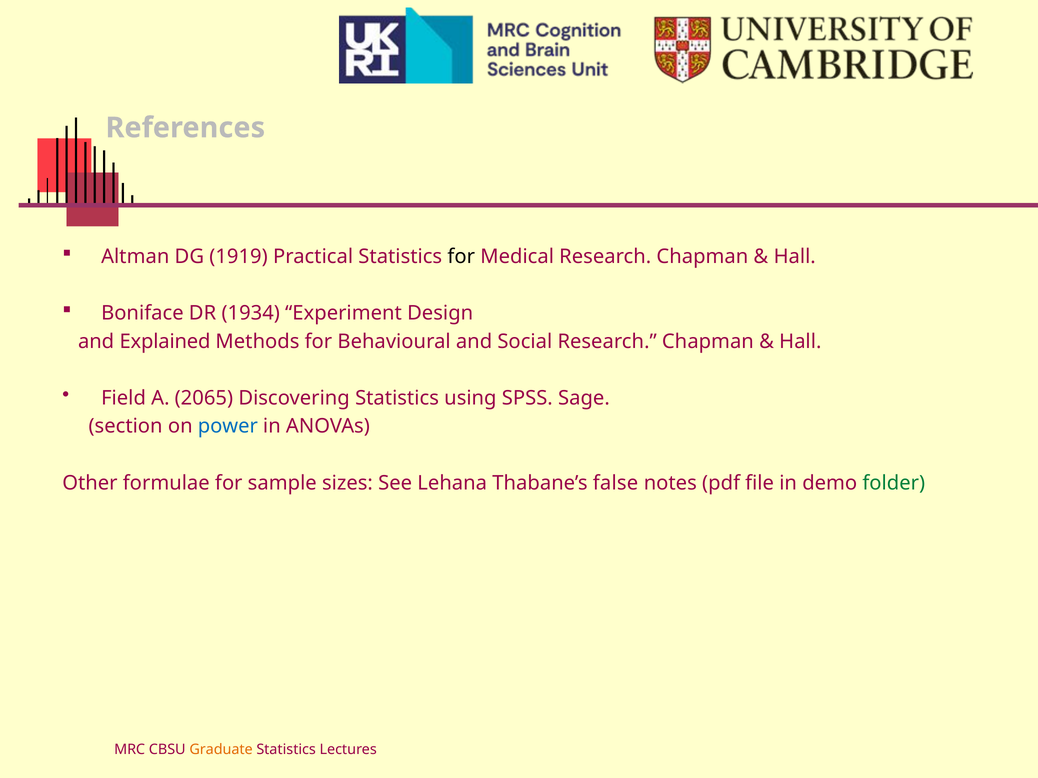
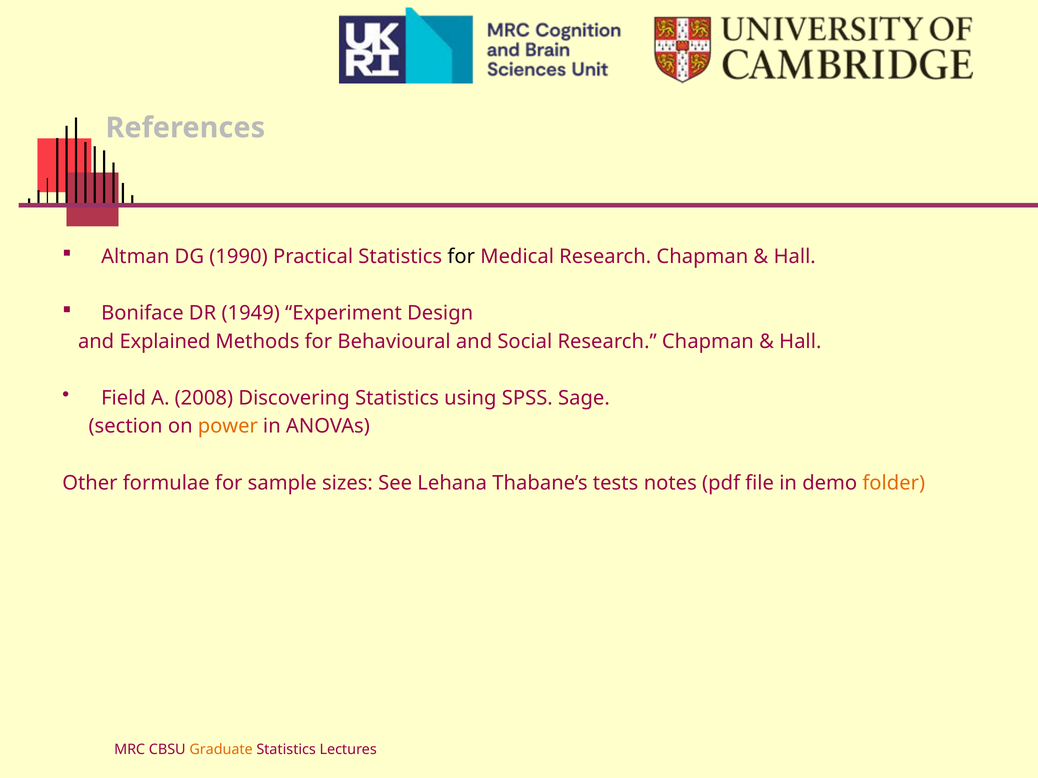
1919: 1919 -> 1990 (239, 257)
1934: 1934 -> 1949 (251, 313)
2065: 2065 -> 2008 (204, 398)
power colour: blue -> orange (228, 427)
false: false -> tests (616, 483)
folder colour: green -> orange (894, 483)
